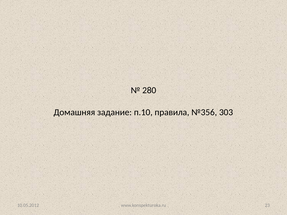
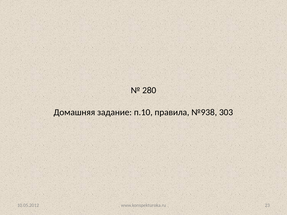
№356: №356 -> №938 (204, 112)
